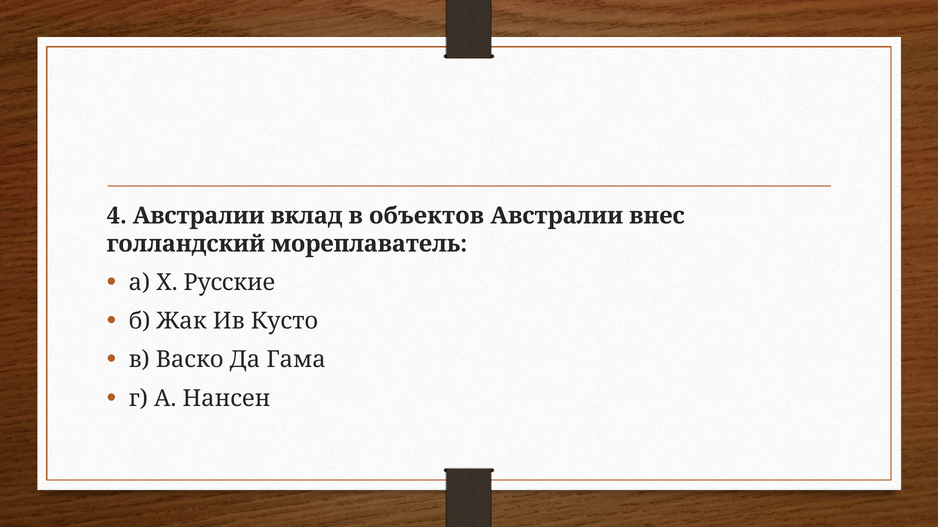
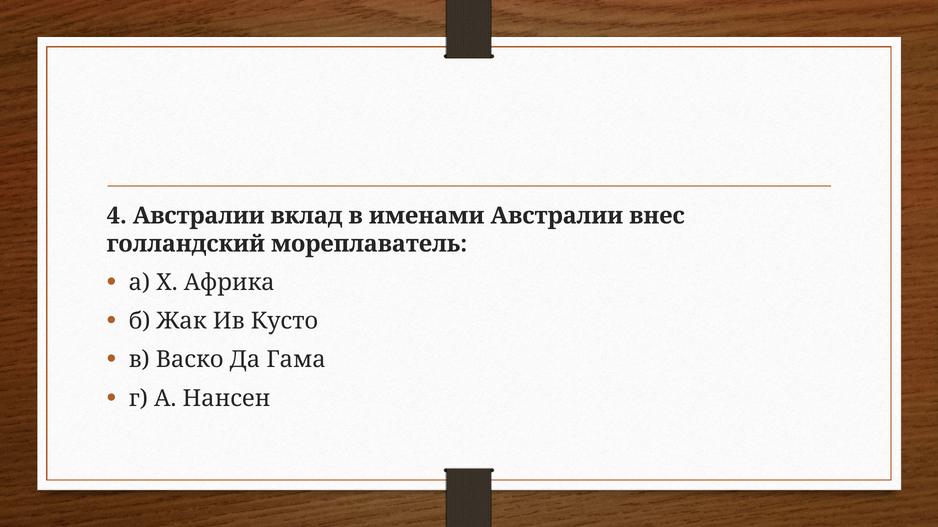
объектов: объектов -> именами (427, 216)
Русские: Русские -> Африка (229, 283)
